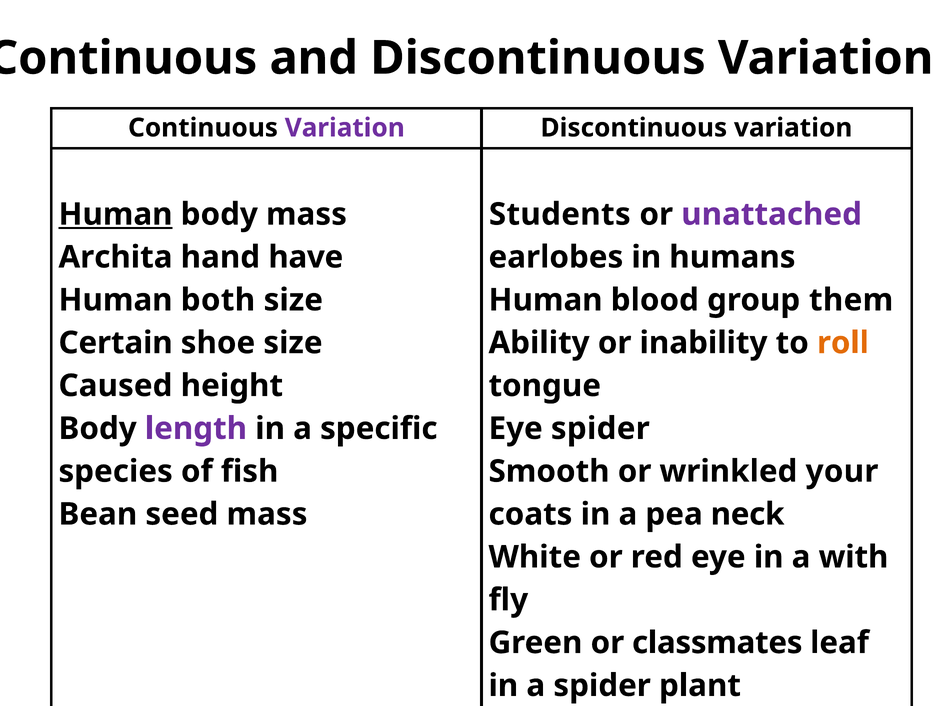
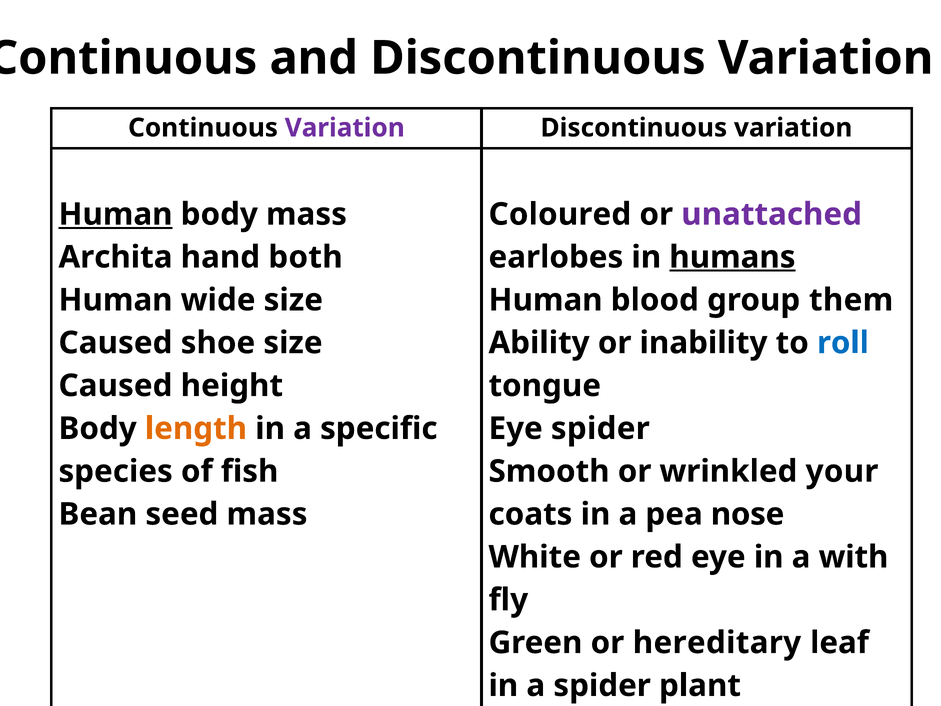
Students: Students -> Coloured (560, 214)
have: have -> both (306, 257)
humans underline: none -> present (732, 257)
both: both -> wide (218, 300)
Certain: Certain -> Caused (115, 343)
roll colour: orange -> blue (843, 343)
length colour: purple -> orange (196, 428)
neck: neck -> nose (748, 514)
classmates: classmates -> hereditary (717, 643)
